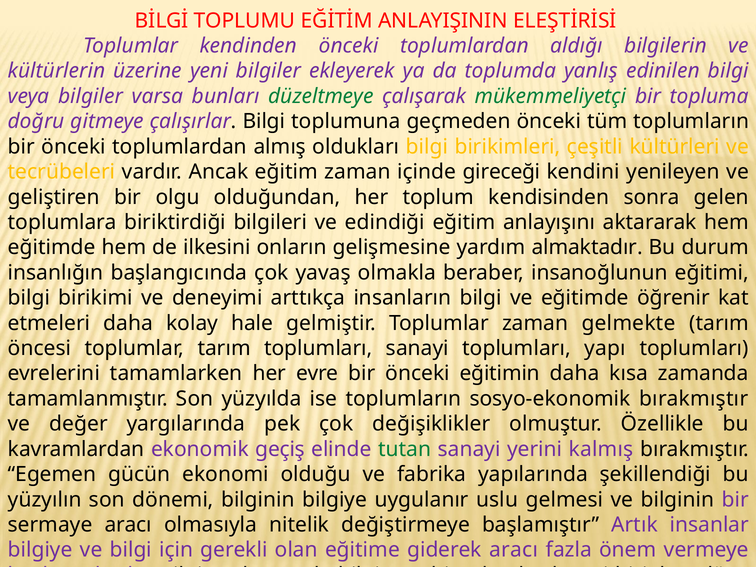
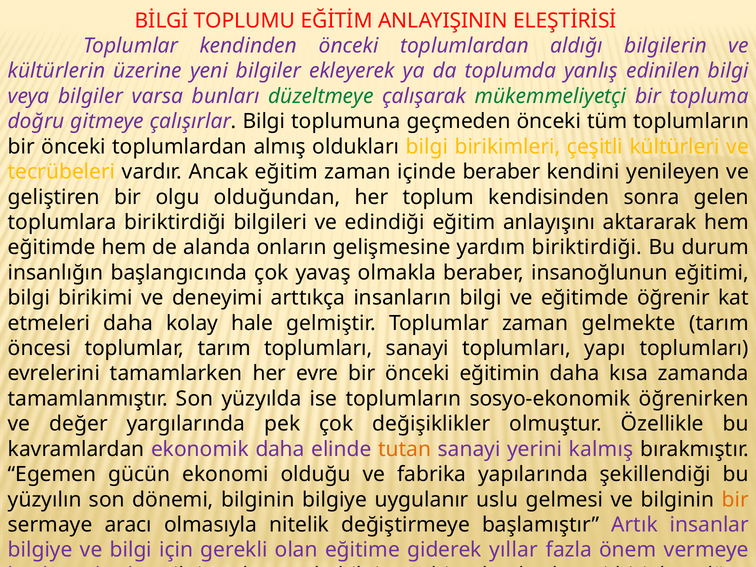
içinde gireceği: gireceği -> beraber (501, 172)
ilkesini: ilkesini -> alanda (217, 247)
yardım almaktadır: almaktadır -> biriktirdiği (587, 247)
sosyo-ekonomik bırakmıştır: bırakmıştır -> öğrenirken (694, 399)
ekonomik geçiş: geçiş -> daha (280, 449)
tutan colour: green -> orange (405, 449)
bir colour: purple -> orange (735, 500)
giderek aracı: aracı -> yıllar (514, 550)
